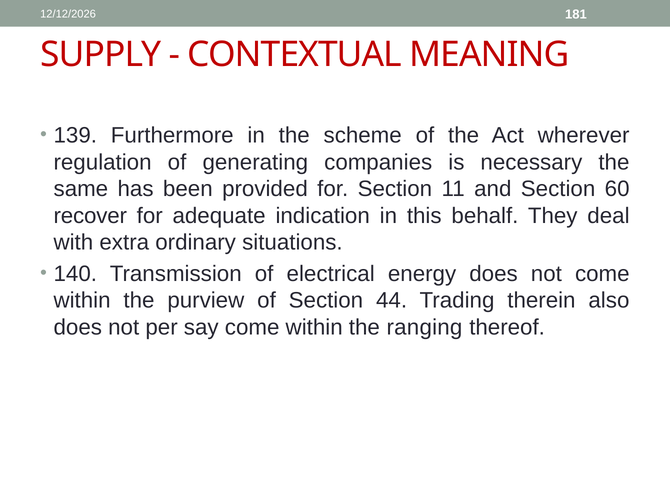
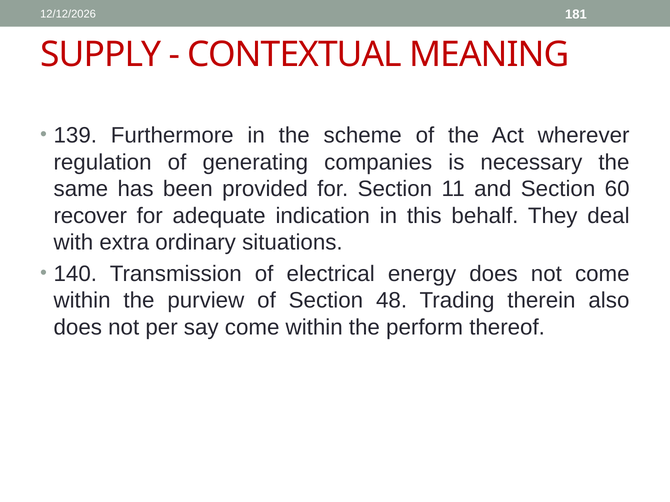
44: 44 -> 48 (392, 301)
ranging: ranging -> perform (425, 328)
